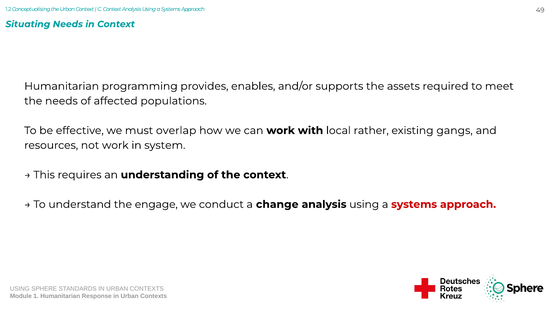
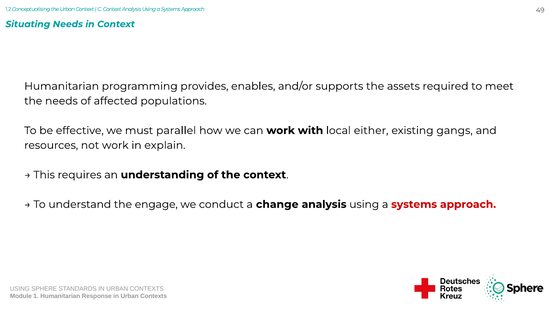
overlap: overlap -> parallel (176, 131)
rather: rather -> either (371, 131)
system: system -> explain (165, 145)
